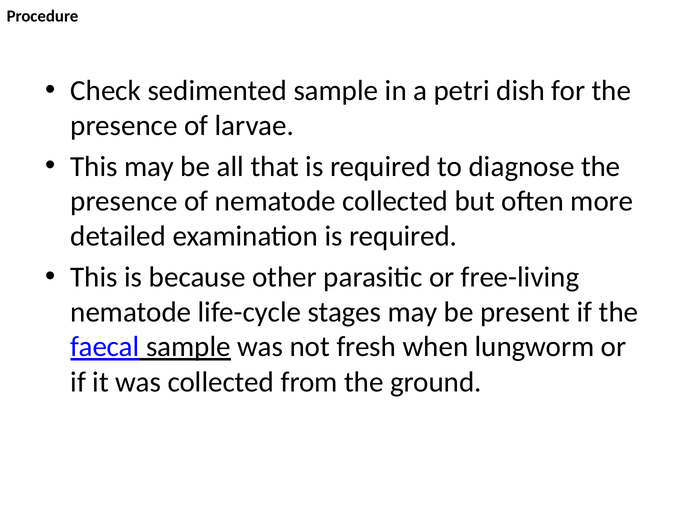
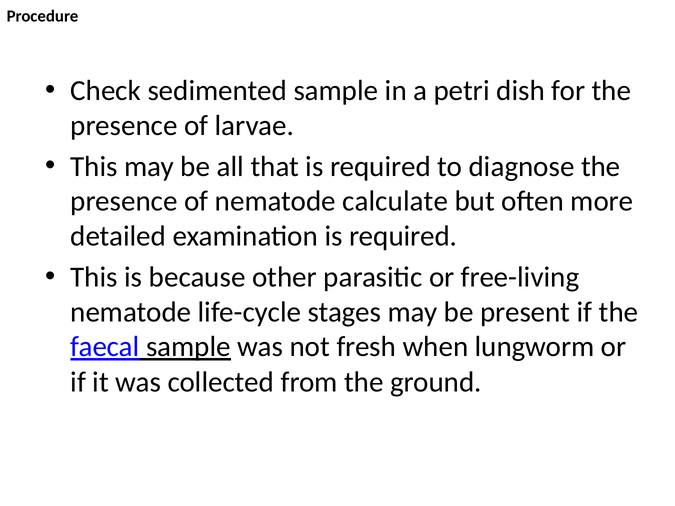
nematode collected: collected -> calculate (395, 201)
